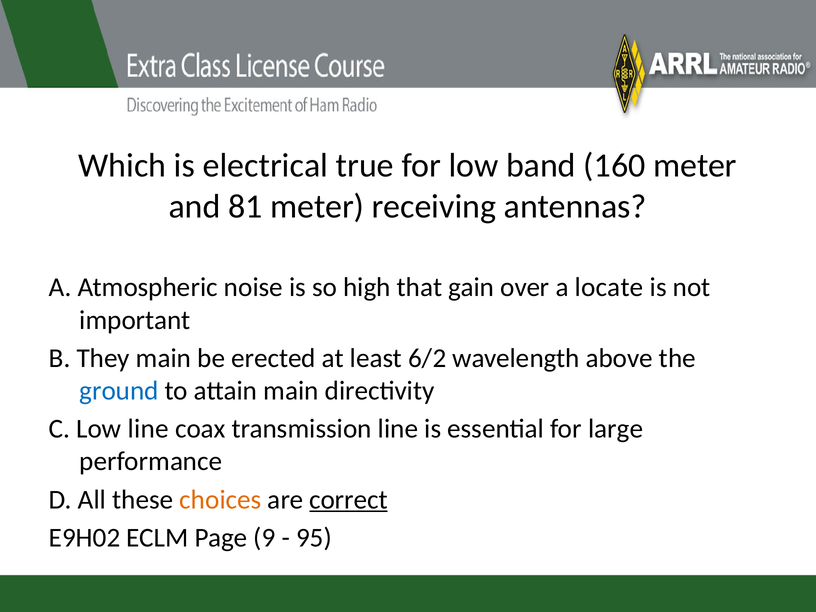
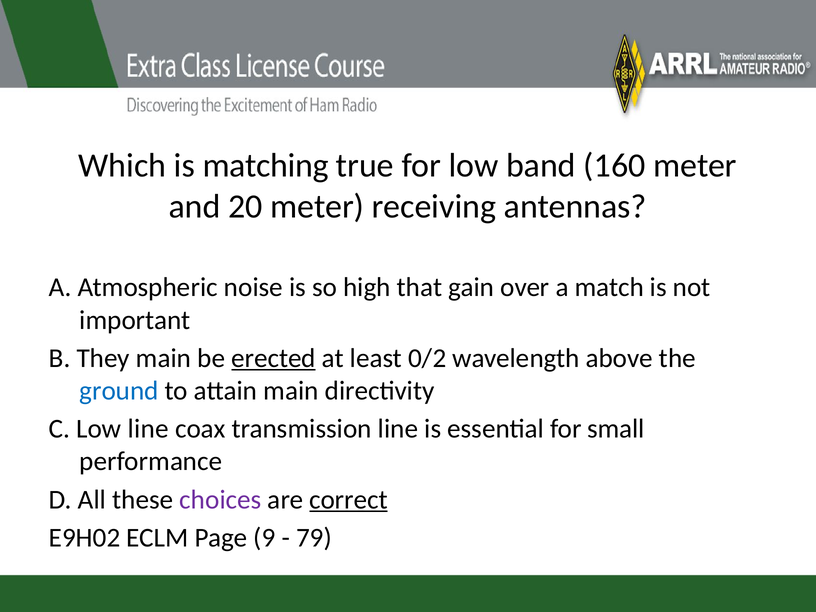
electrical: electrical -> matching (266, 166)
81: 81 -> 20 (245, 206)
locate: locate -> match (609, 287)
erected underline: none -> present (274, 358)
6/2: 6/2 -> 0/2 (427, 358)
large: large -> small (616, 429)
choices colour: orange -> purple (220, 500)
95: 95 -> 79 (314, 538)
